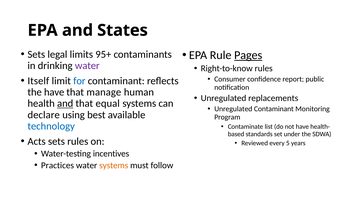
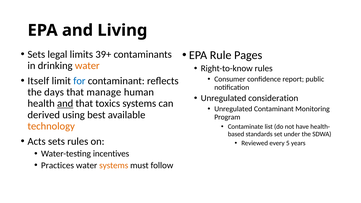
States: States -> Living (122, 30)
95+: 95+ -> 39+ (103, 54)
Pages underline: present -> none (248, 55)
water colour: purple -> orange (87, 66)
the have: have -> days (54, 92)
replacements: replacements -> consideration (273, 98)
equal: equal -> toxics (108, 104)
declare: declare -> derived (44, 115)
technology colour: blue -> orange (51, 126)
